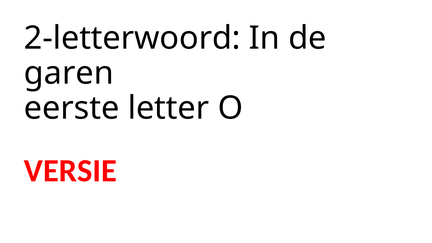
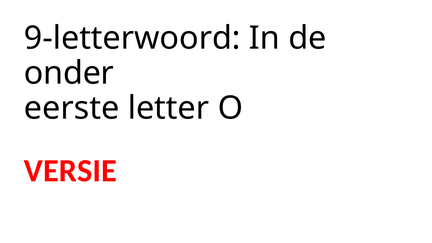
2-letterwoord: 2-letterwoord -> 9-letterwoord (132, 38)
garen: garen -> onder (69, 73)
